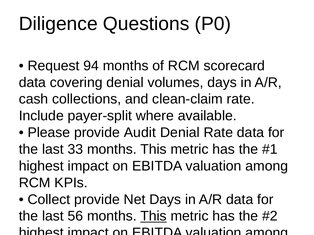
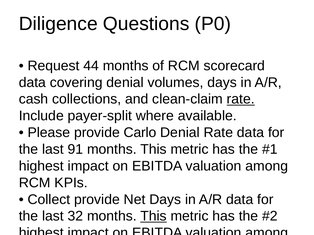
94: 94 -> 44 (91, 66)
rate underline: none -> present (241, 99)
Audit: Audit -> Carlo (140, 133)
33: 33 -> 91 (75, 150)
56: 56 -> 32 (75, 217)
